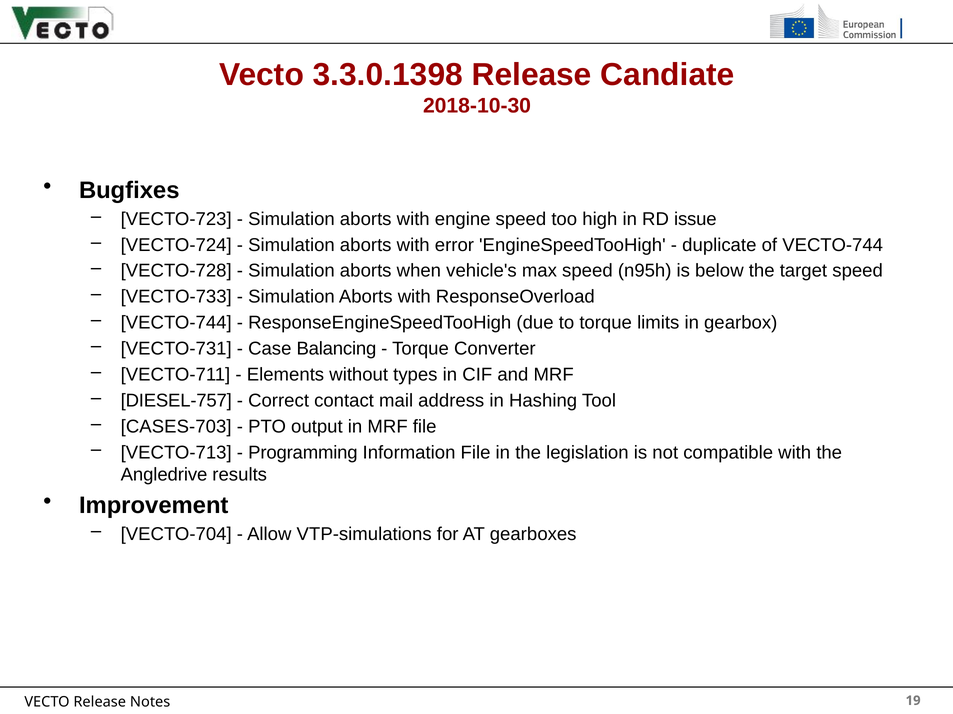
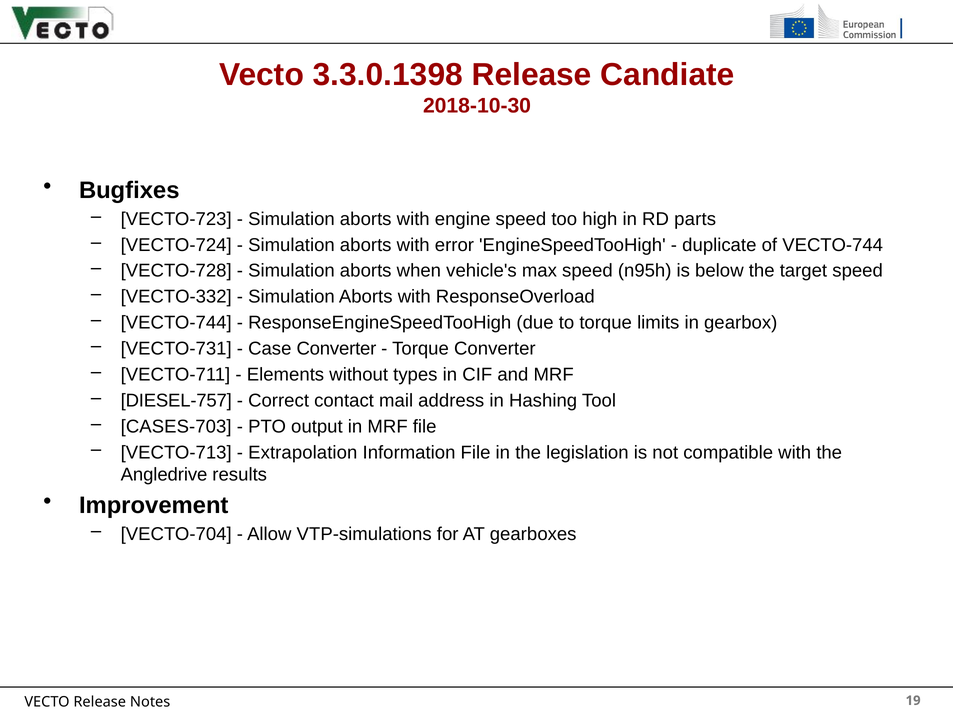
issue: issue -> parts (695, 219)
VECTO-733: VECTO-733 -> VECTO-332 (176, 297)
Case Balancing: Balancing -> Converter (336, 349)
Programming: Programming -> Extrapolation (303, 453)
